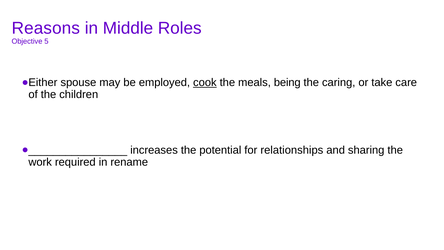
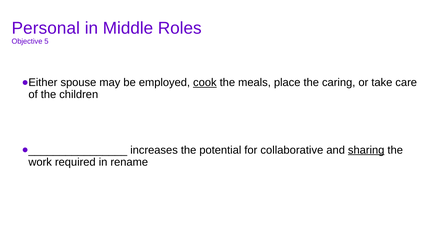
Reasons: Reasons -> Personal (46, 28)
being: being -> place (287, 83)
relationships: relationships -> collaborative (292, 150)
sharing underline: none -> present (366, 150)
